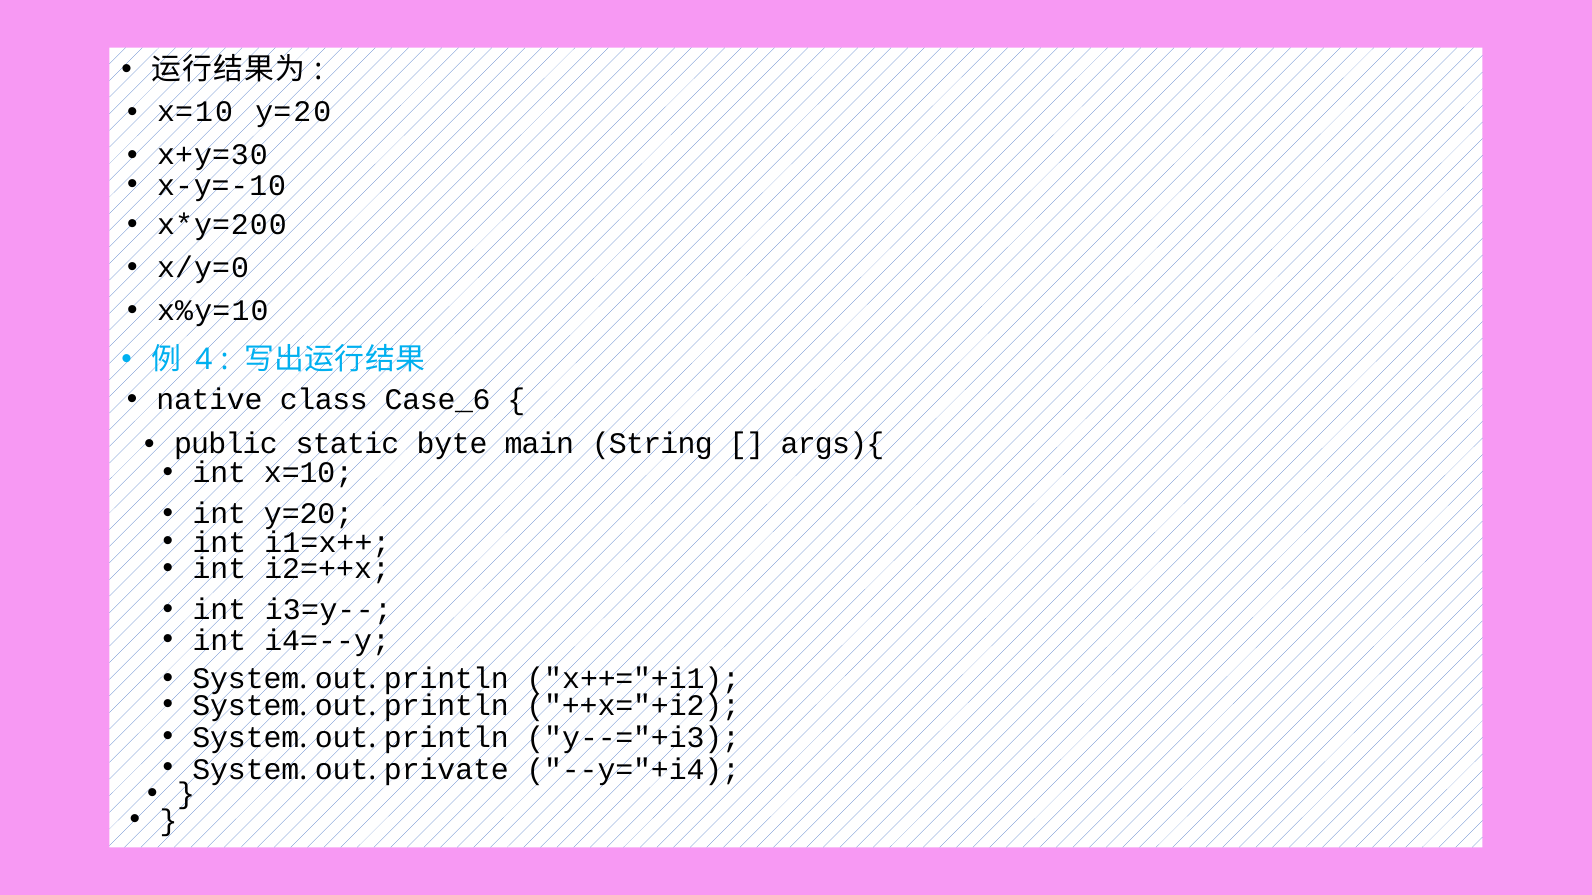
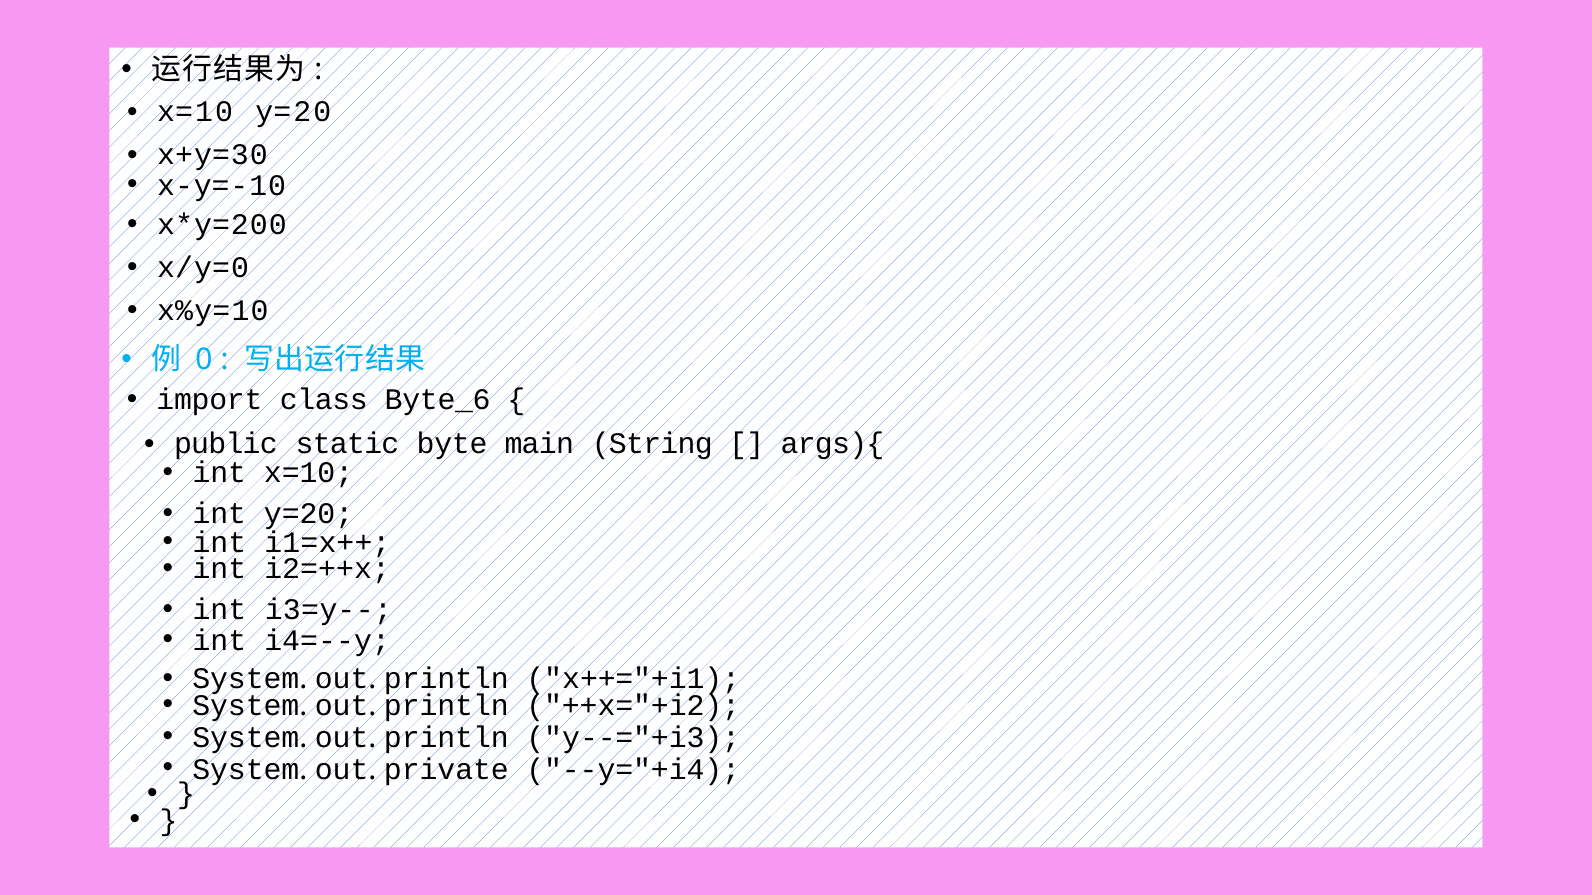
4: 4 -> 0 (204, 360)
native: native -> import (209, 400)
Case_6: Case_6 -> Byte_6 (438, 400)
